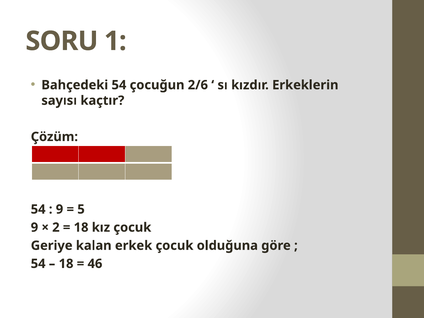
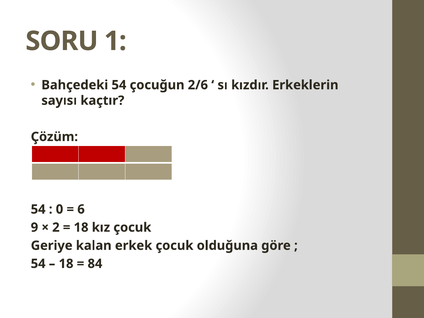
9: 9 -> 0 (59, 209)
5: 5 -> 6 (81, 209)
46: 46 -> 84 (95, 264)
